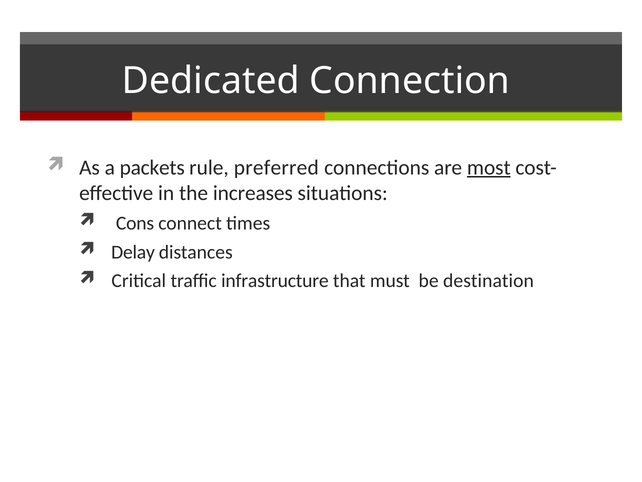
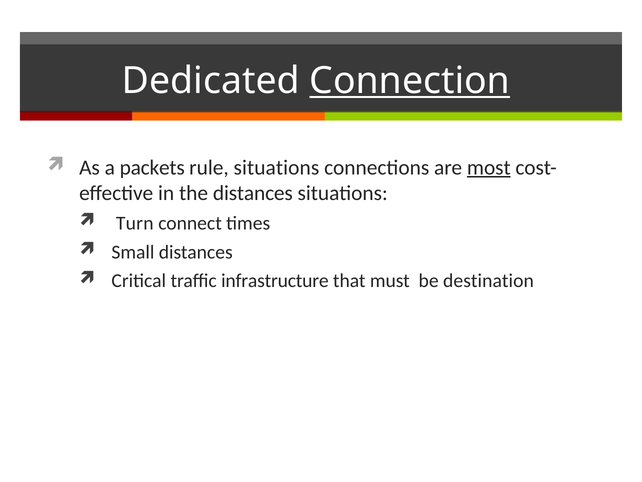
Connection underline: none -> present (410, 81)
rule preferred: preferred -> situations (276, 167)
the increases: increases -> distances (253, 193)
Cons: Cons -> Turn (135, 223)
Delay: Delay -> Small (133, 252)
